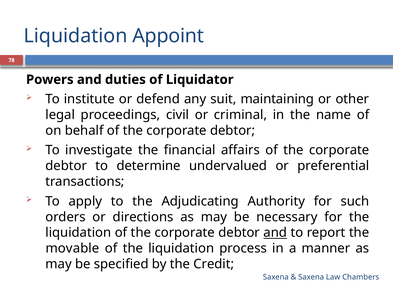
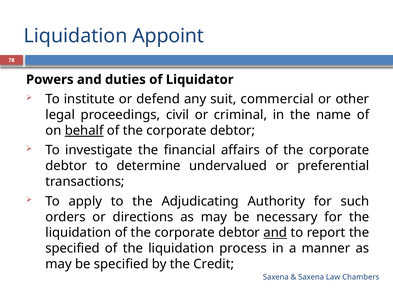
maintaining: maintaining -> commercial (277, 99)
behalf underline: none -> present (84, 131)
movable: movable -> specified (73, 248)
